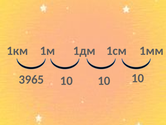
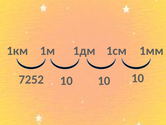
3965: 3965 -> 7252 (31, 79)
